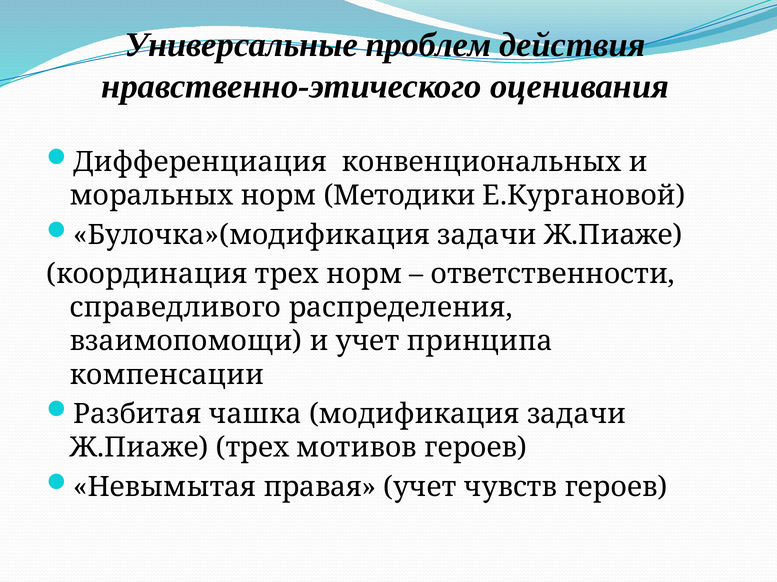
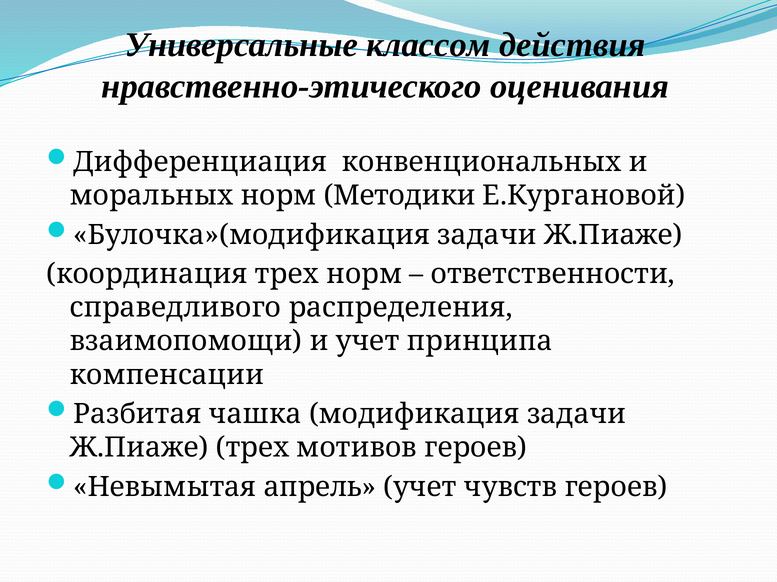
проблем: проблем -> классом (428, 45)
правая: правая -> апрель (320, 487)
